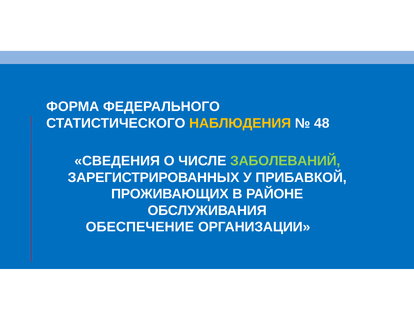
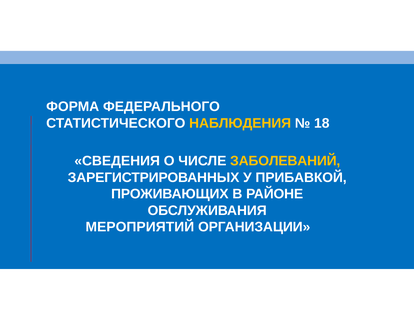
48: 48 -> 18 (322, 123)
ЗАБОЛЕВАНИЙ colour: light green -> yellow (285, 161)
ОБЕСПЕЧЕНИЕ: ОБЕСПЕЧЕНИЕ -> МЕРОПРИЯТИЙ (140, 227)
